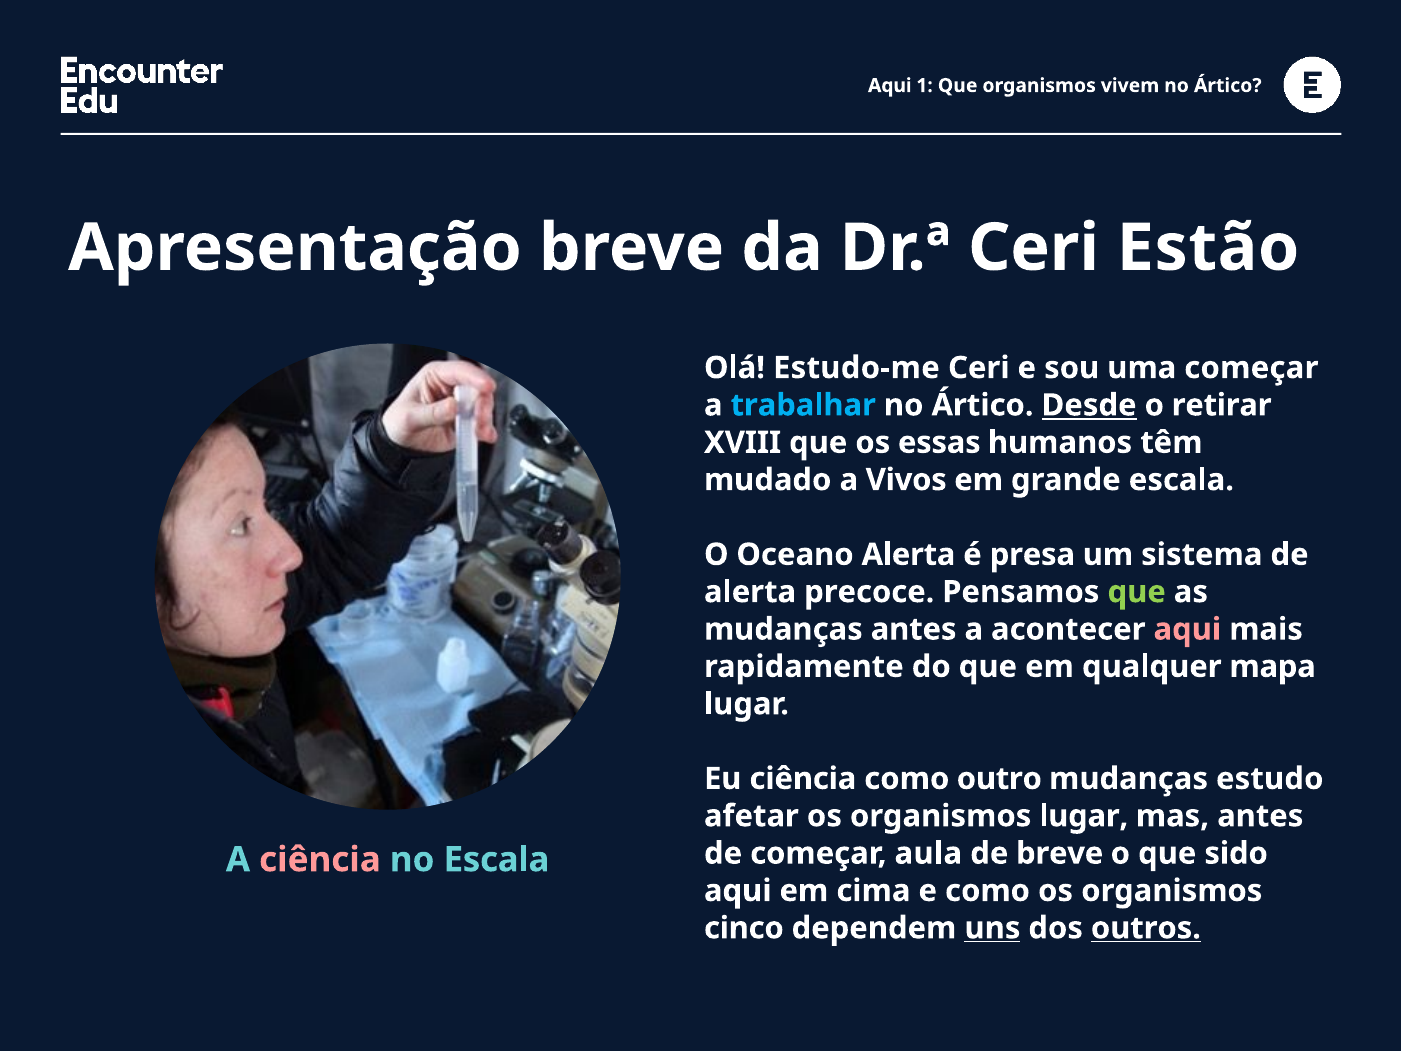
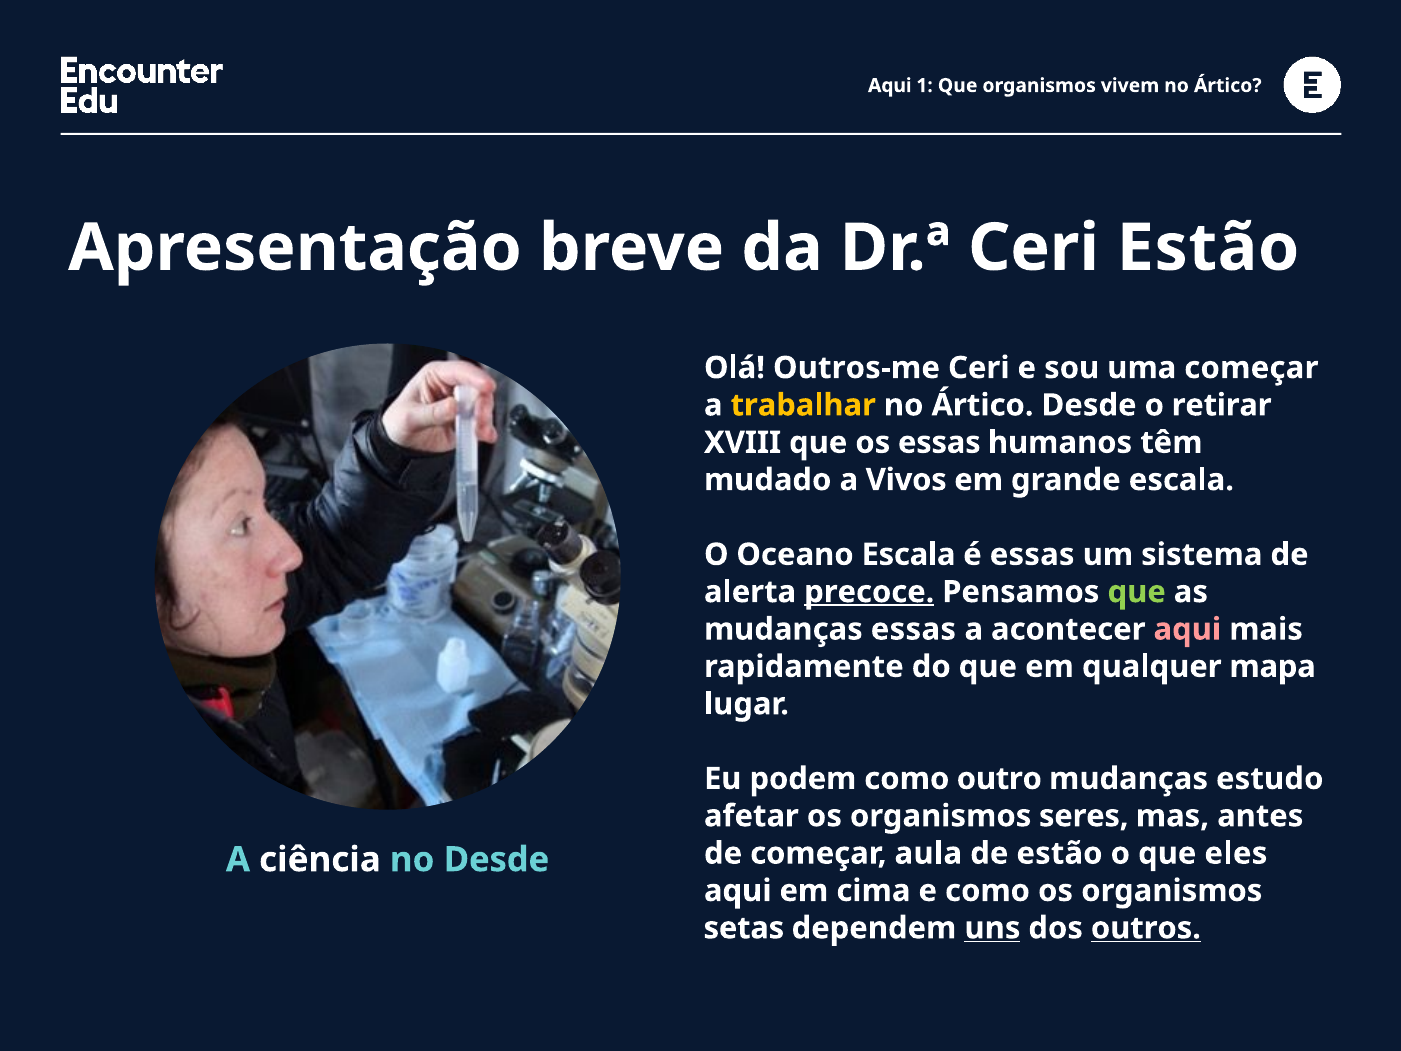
Estudo-me: Estudo-me -> Outros-me (856, 368)
trabalhar colour: light blue -> yellow (803, 405)
Desde underline: present -> none (1089, 405)
Oceano Alerta: Alerta -> Escala (909, 554)
é presa: presa -> essas (1032, 554)
precoce underline: none -> present (869, 592)
mudanças antes: antes -> essas (913, 629)
Eu ciência: ciência -> podem (803, 779)
organismos lugar: lugar -> seres (1084, 816)
de breve: breve -> estão (1059, 853)
sido: sido -> eles (1236, 853)
ciência colour: pink -> white (320, 859)
no Escala: Escala -> Desde (496, 859)
cinco: cinco -> setas (744, 928)
